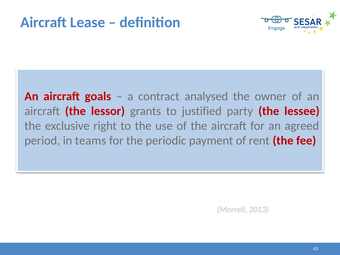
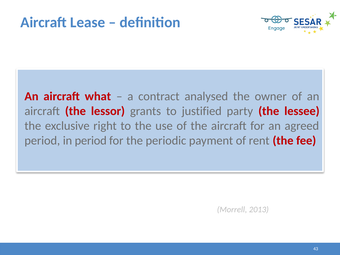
goals: goals -> what (98, 96)
in teams: teams -> period (91, 141)
